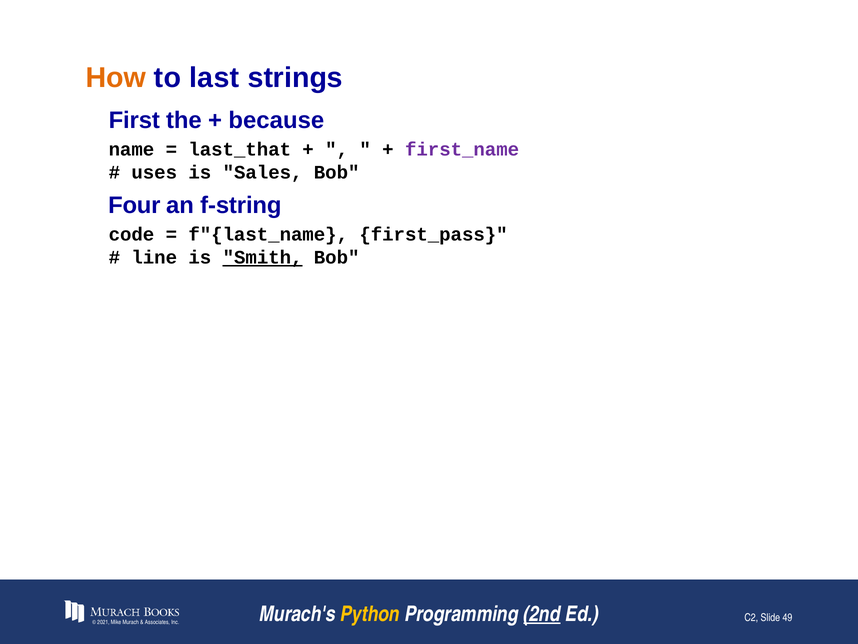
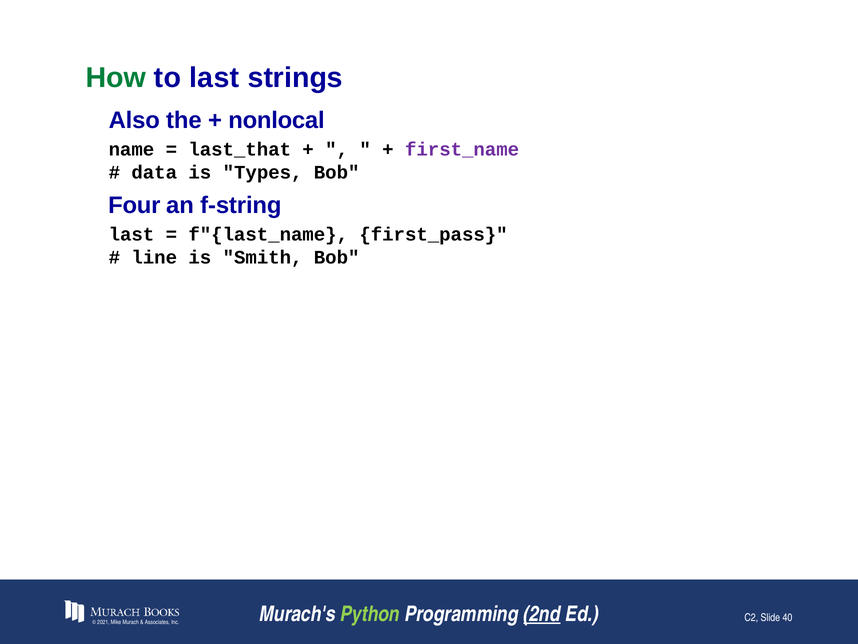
How colour: orange -> green (116, 78)
First: First -> Also (134, 120)
because: because -> nonlocal (276, 120)
uses: uses -> data (154, 172)
Sales: Sales -> Types (263, 172)
code: code -> last (131, 234)
Smith underline: present -> none (263, 257)
Python colour: yellow -> light green (370, 614)
49: 49 -> 40 (787, 617)
